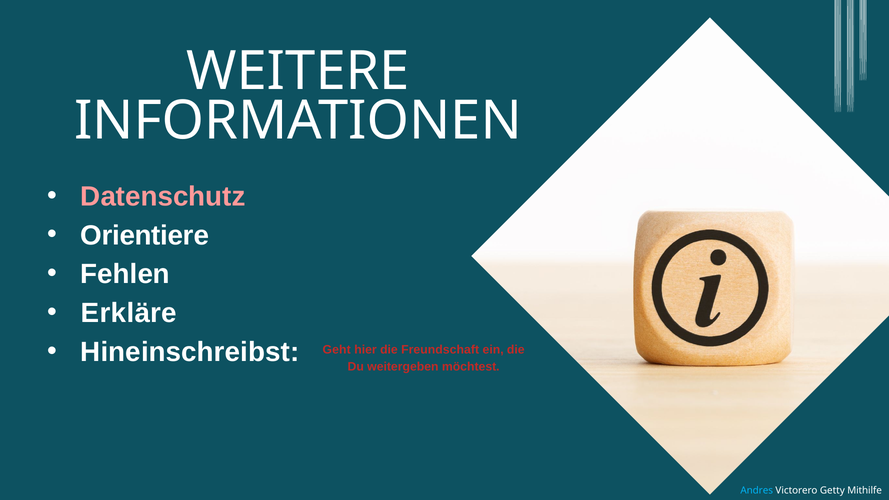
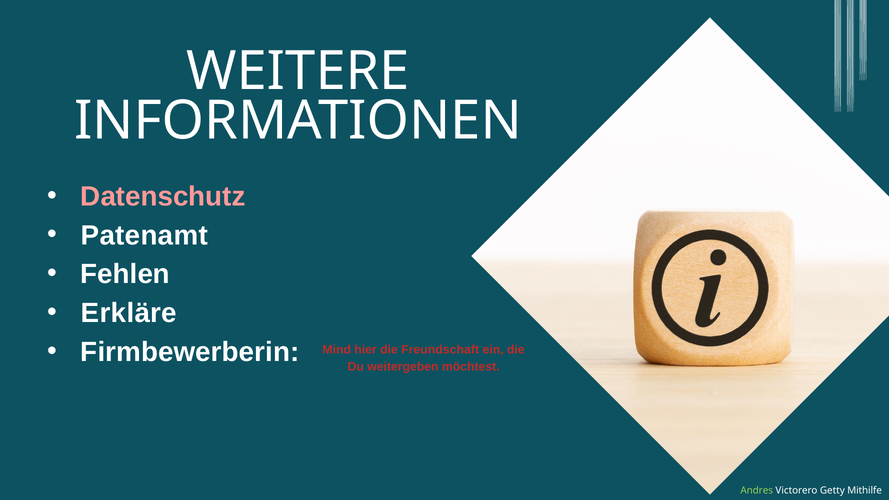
Orientiere: Orientiere -> Patenamt (144, 235)
Hineinschreibst: Hineinschreibst -> Firmbewerberin (190, 352)
Geht: Geht -> Mind (337, 350)
Andres colour: light blue -> light green (757, 490)
